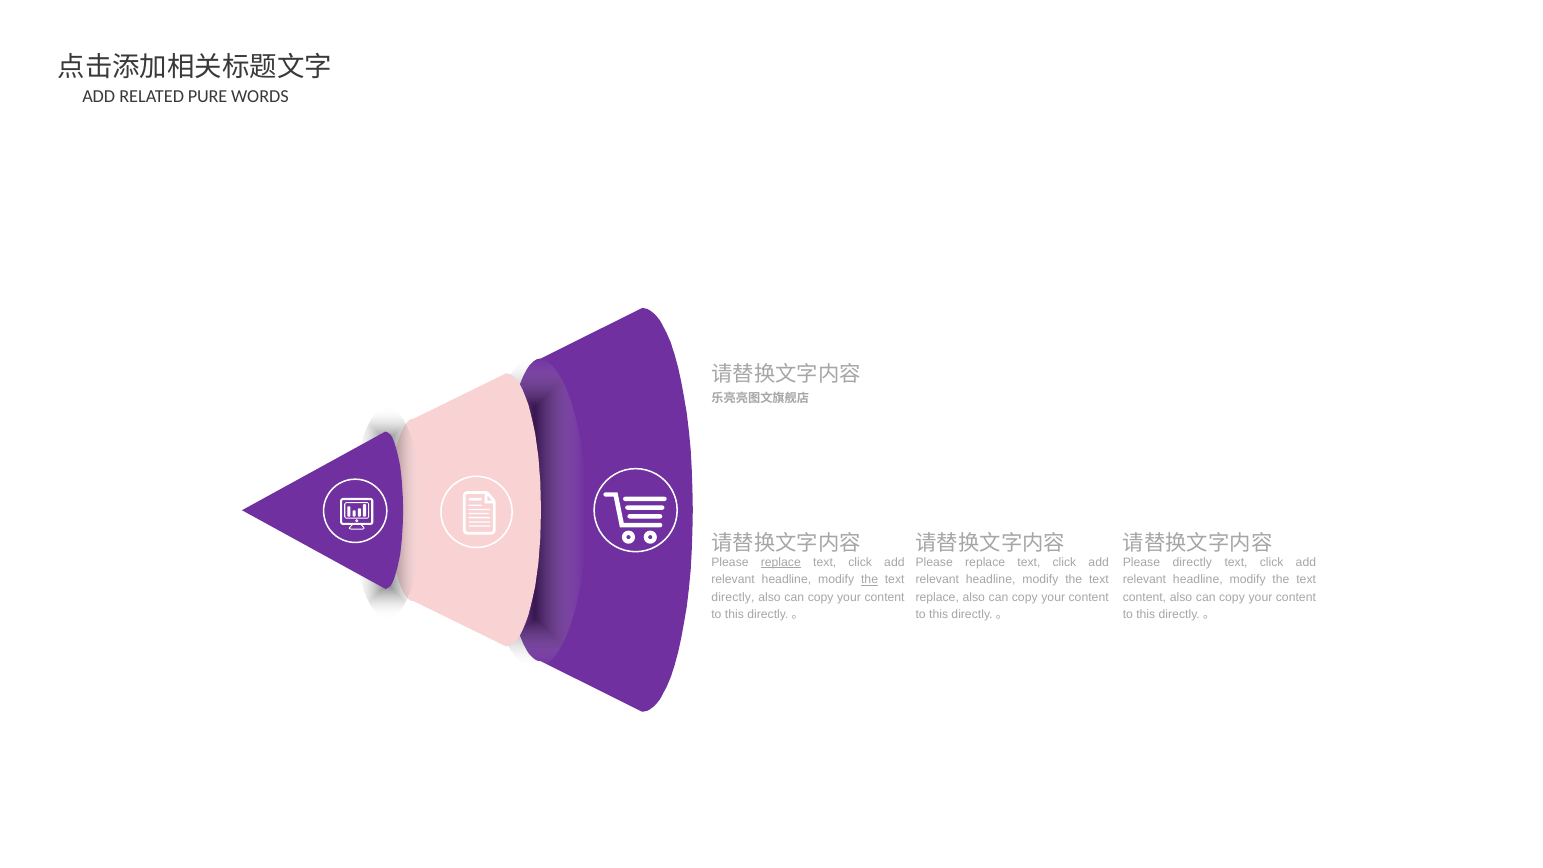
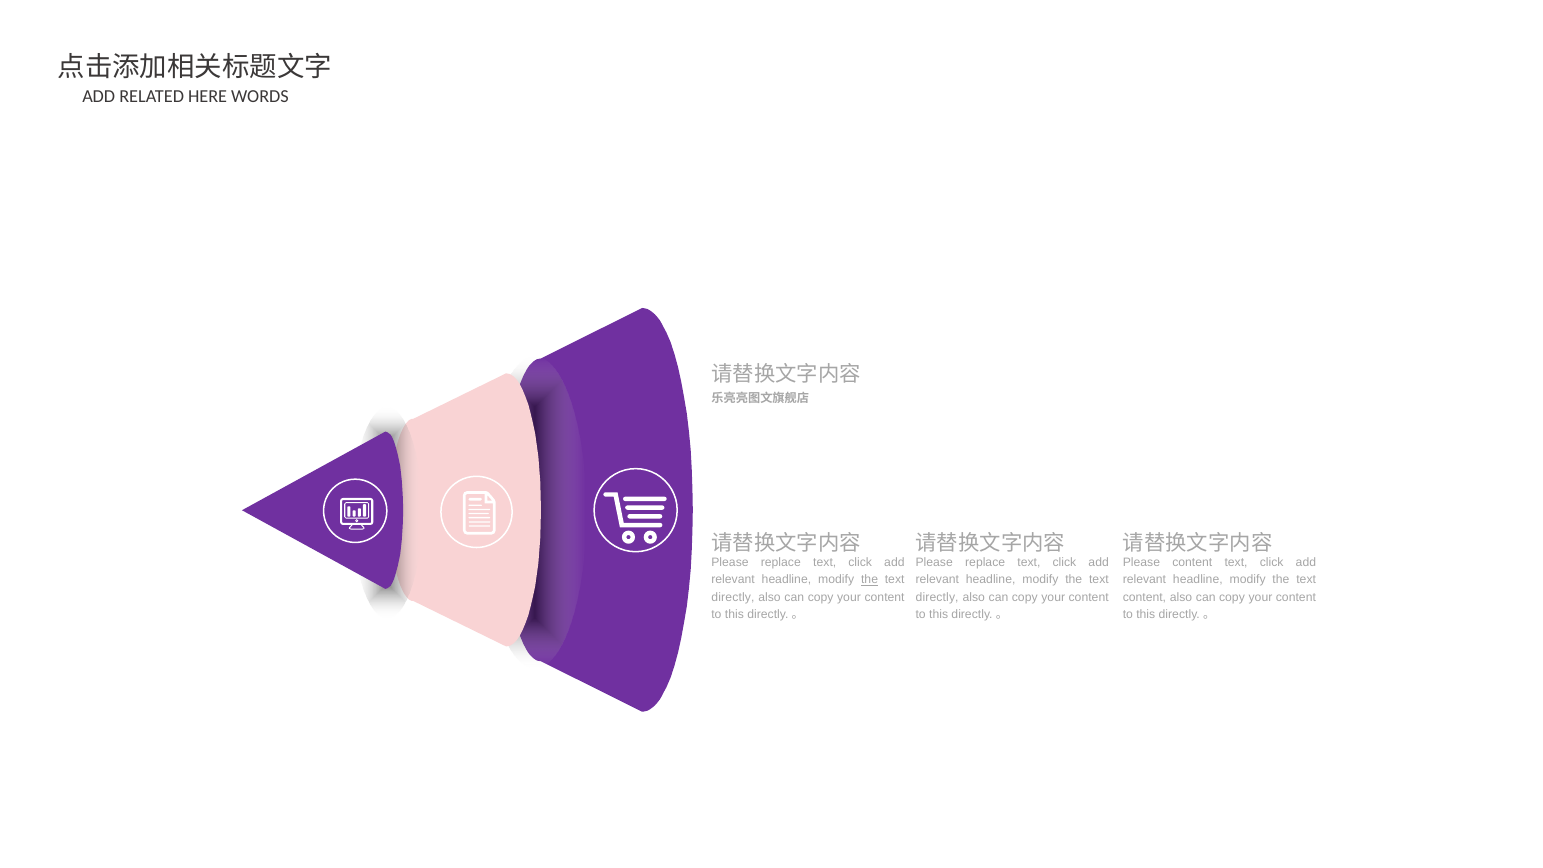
PURE: PURE -> HERE (208, 97)
replace underline: present -> none (781, 562)
Please directly: directly -> content (1192, 562)
replace: replace -> directly (937, 597)
